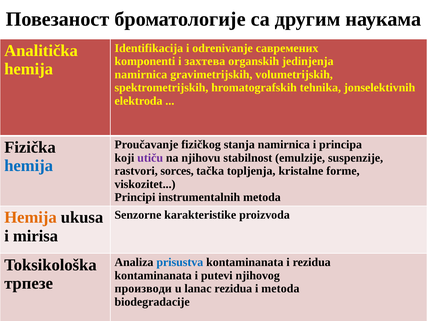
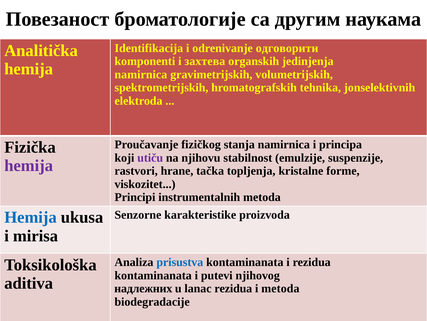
савремених: савремених -> одговорити (287, 48)
hemija colour: blue -> purple (29, 165)
sorces: sorces -> hrane (177, 171)
Hemija colour: orange -> blue (31, 217)
трпезе: трпезе -> aditiva (29, 283)
производи: производи -> надлежних (143, 288)
